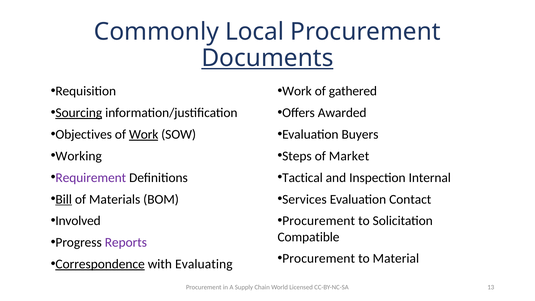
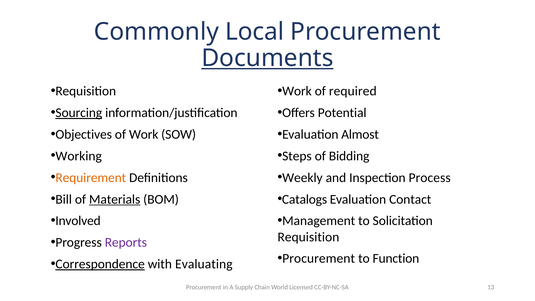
gathered: gathered -> required (353, 91)
Awarded: Awarded -> Potential (342, 113)
Work underline: present -> none (144, 134)
Buyers: Buyers -> Almost (360, 134)
Market: Market -> Bidding (349, 156)
Requirement colour: purple -> orange (91, 178)
Tactical: Tactical -> Weekly (302, 178)
Internal: Internal -> Process (430, 178)
Bill underline: present -> none (64, 199)
Materials underline: none -> present (115, 199)
Services: Services -> Catalogs (305, 199)
Procurement: Procurement -> Management (319, 221)
Compatible: Compatible -> Requisition (308, 237)
Material: Material -> Function (396, 259)
